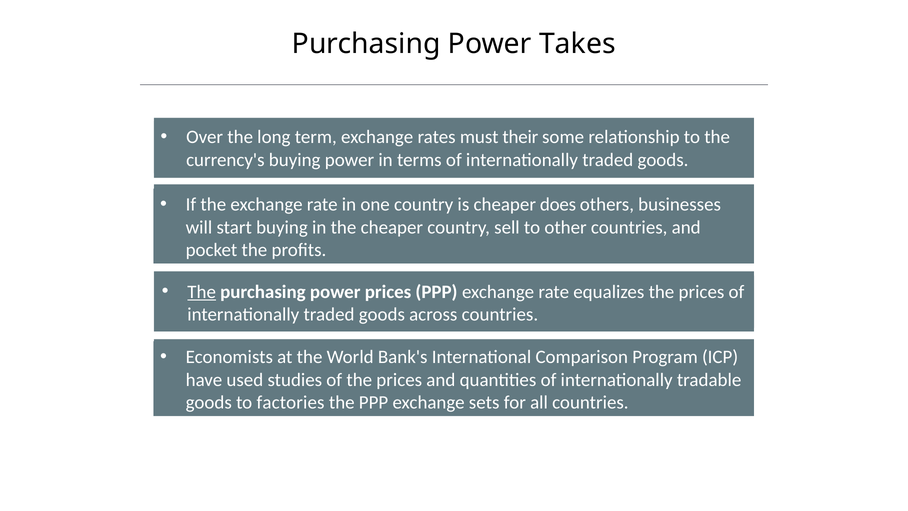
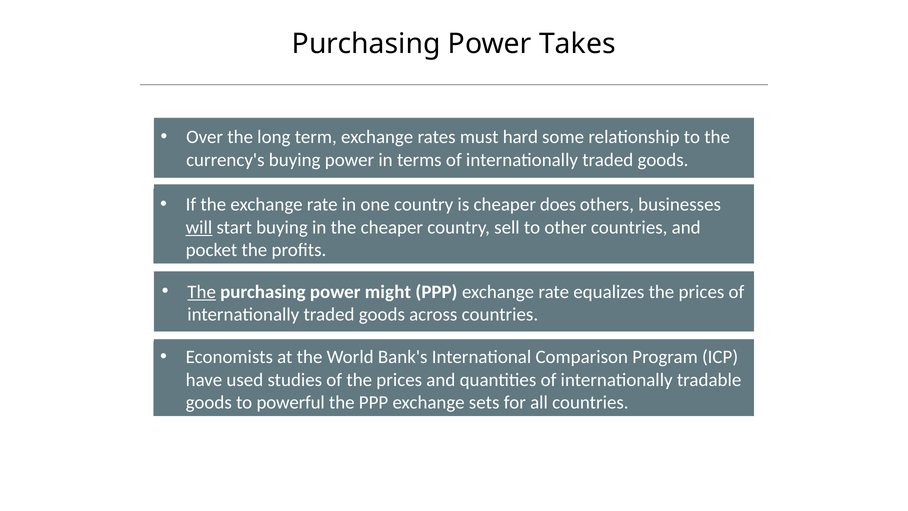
their: their -> hard (520, 137)
will underline: none -> present (199, 227)
power prices: prices -> might (388, 292)
factories: factories -> powerful (291, 402)
